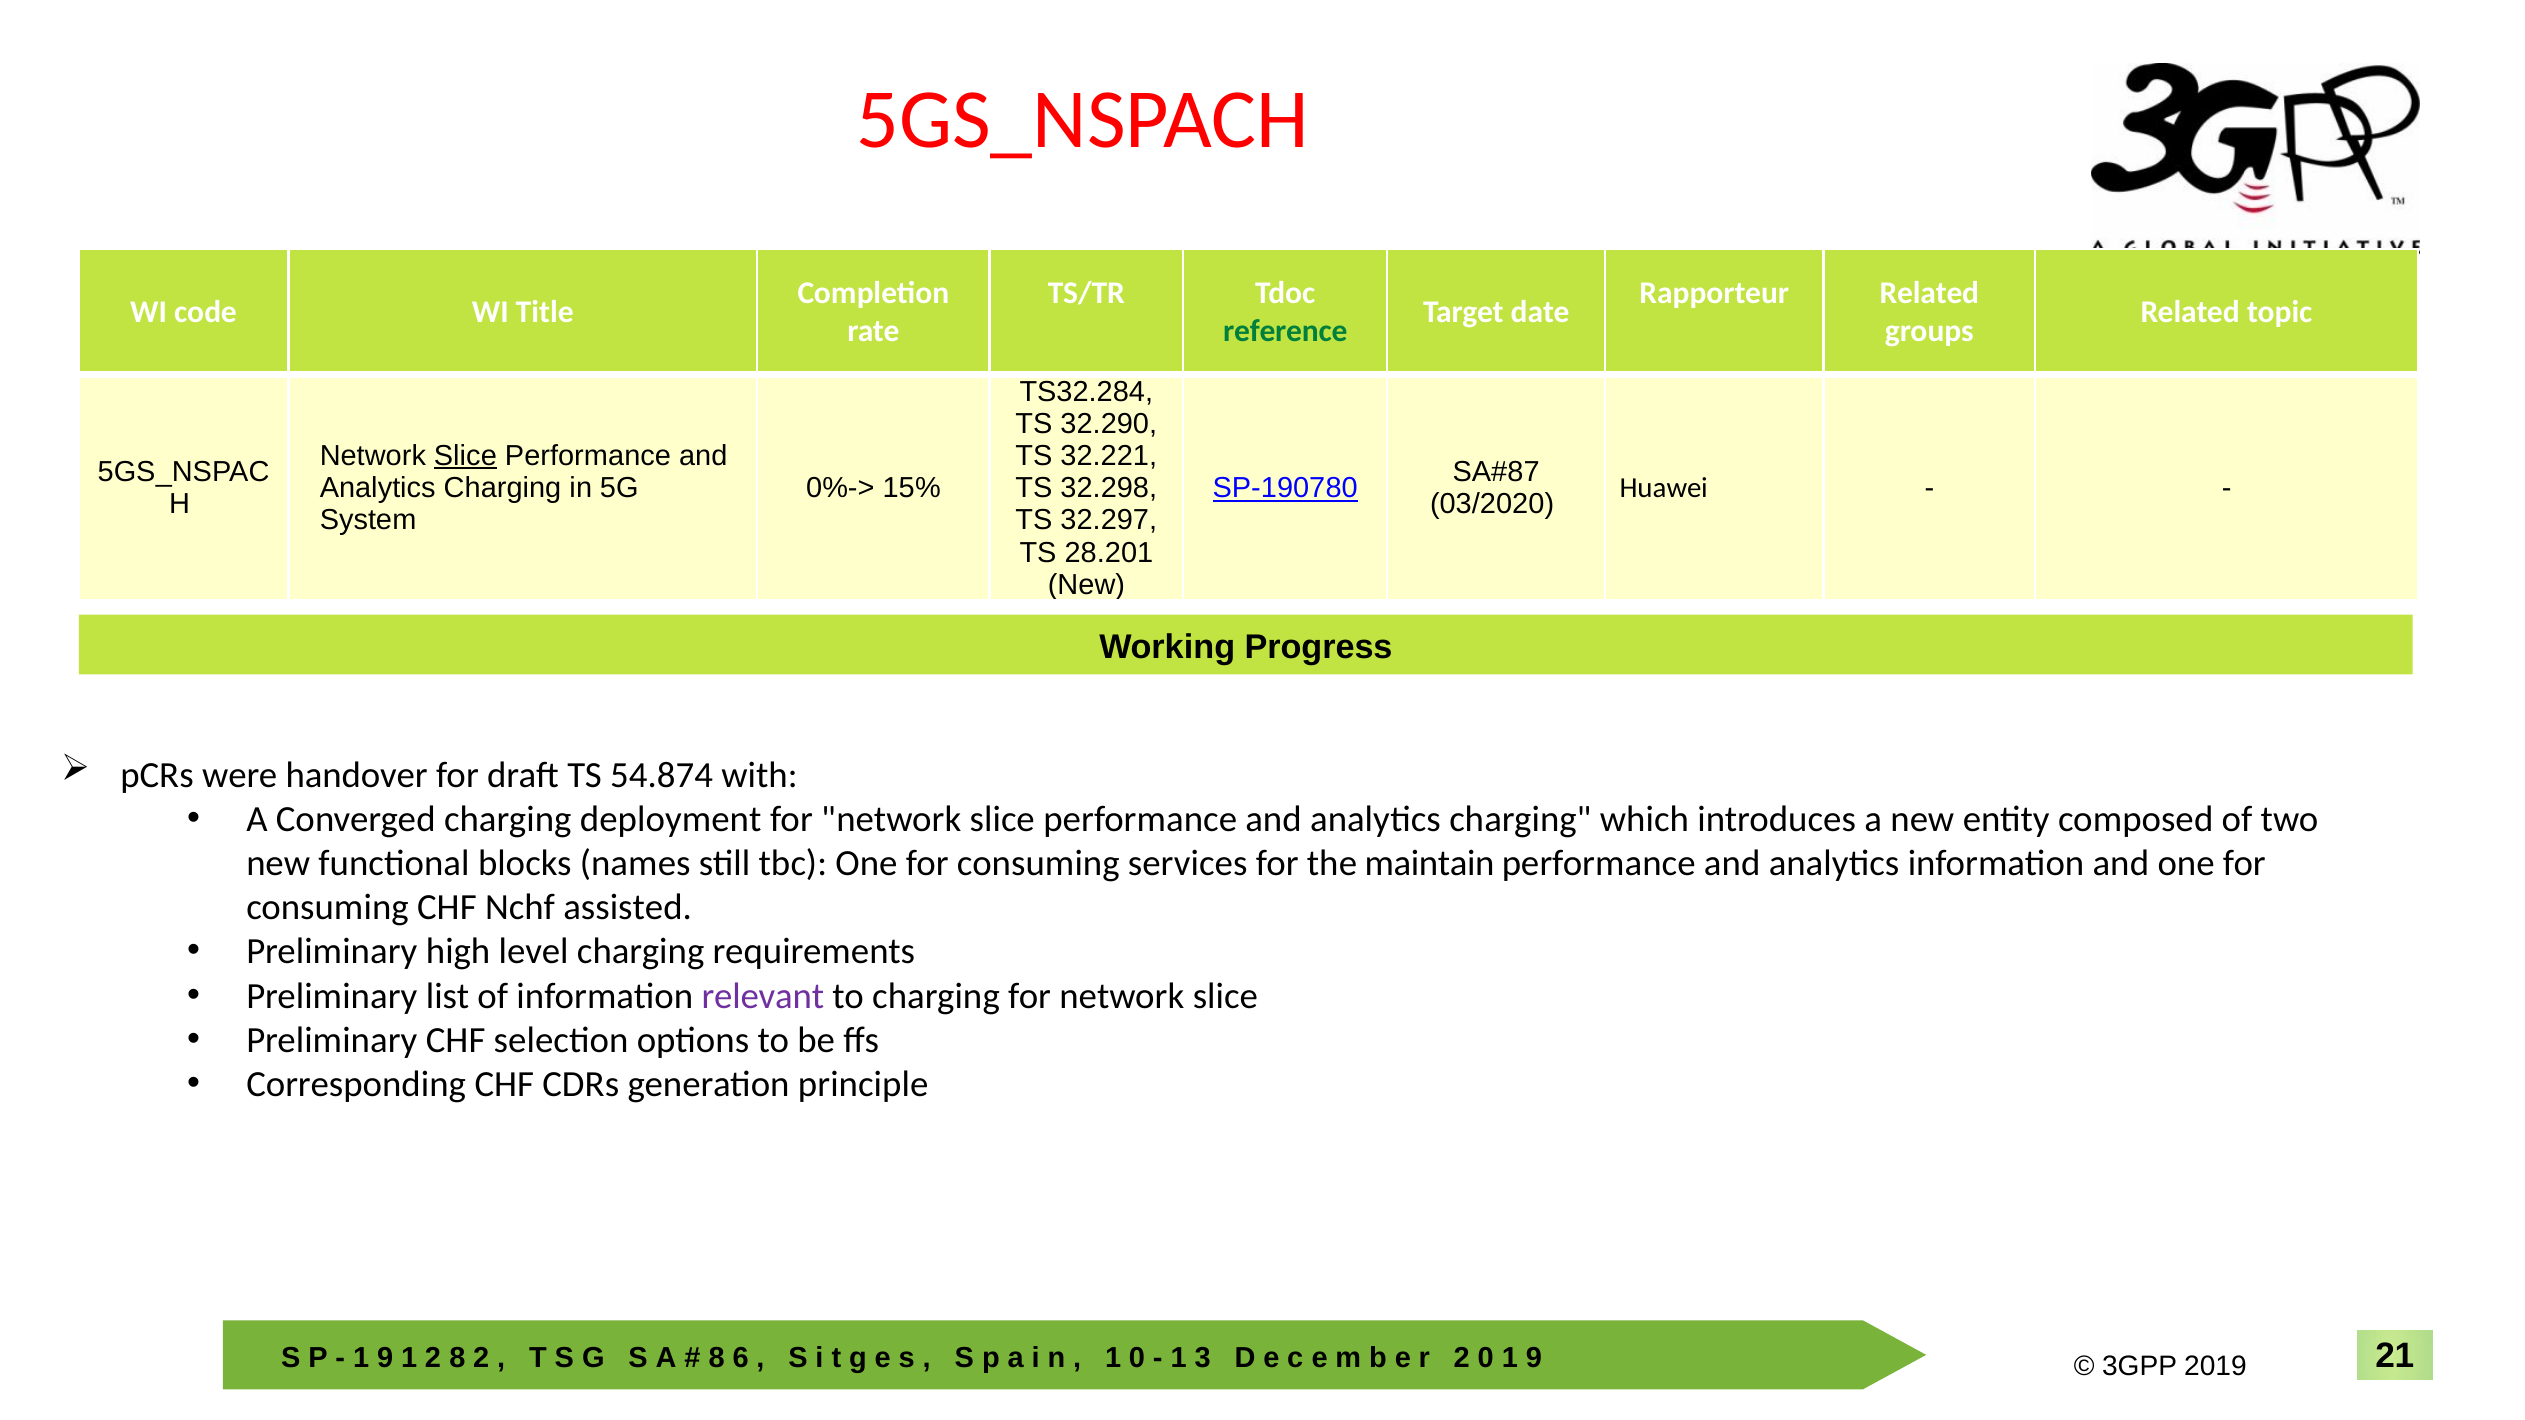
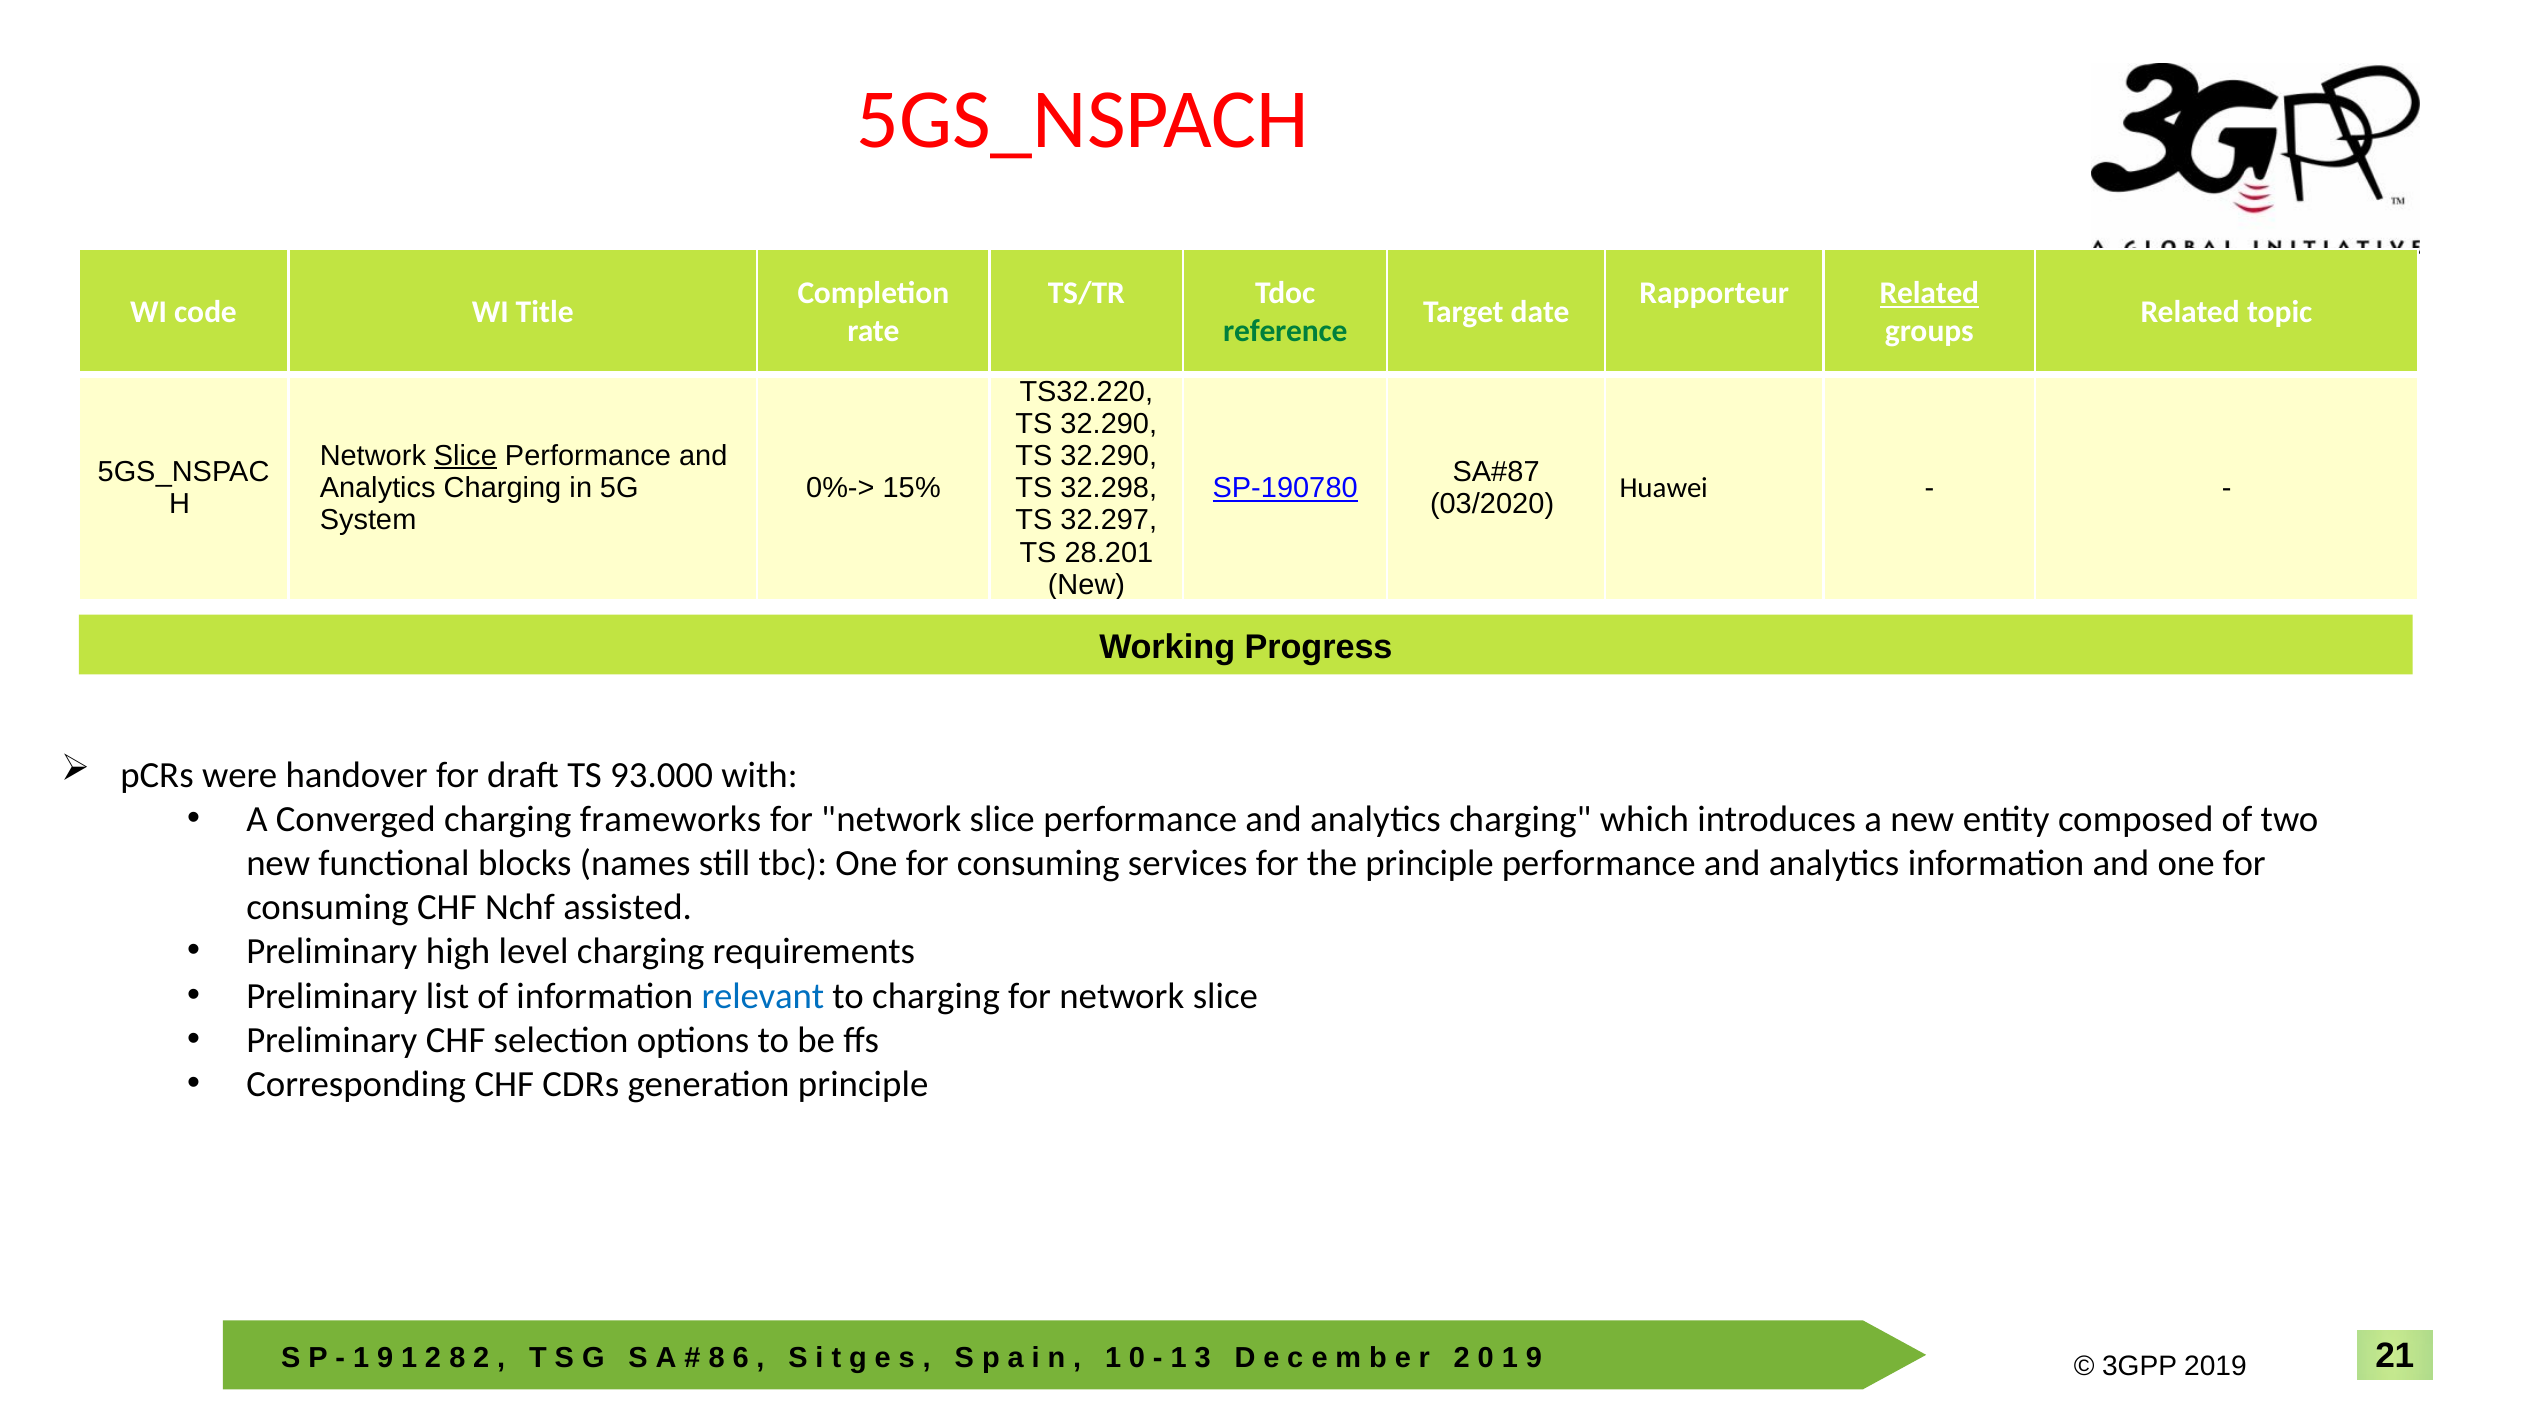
Related underline: none -> present (1929, 293)
TS32.284: TS32.284 -> TS32.220 (1086, 392)
32.221: 32.221 -> 32.290 (1109, 456)
54.874: 54.874 -> 93.000 (662, 775)
deployment: deployment -> frameworks (671, 819)
the maintain: maintain -> principle (1429, 863)
relevant colour: purple -> blue (763, 996)
